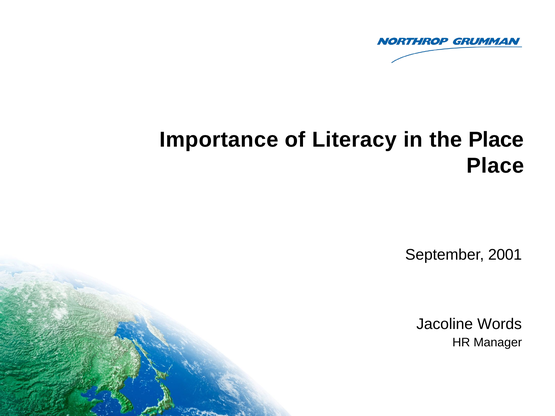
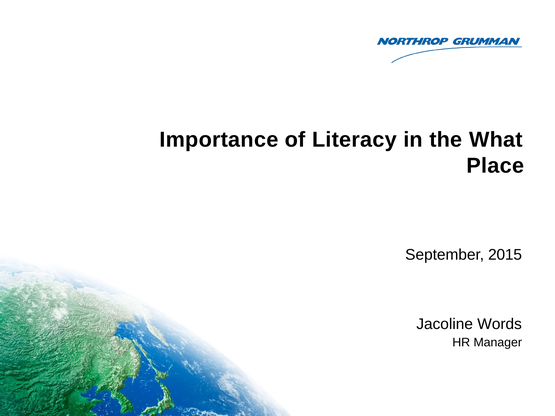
the Place: Place -> What (496, 140)
2001: 2001 -> 2015 (505, 255)
